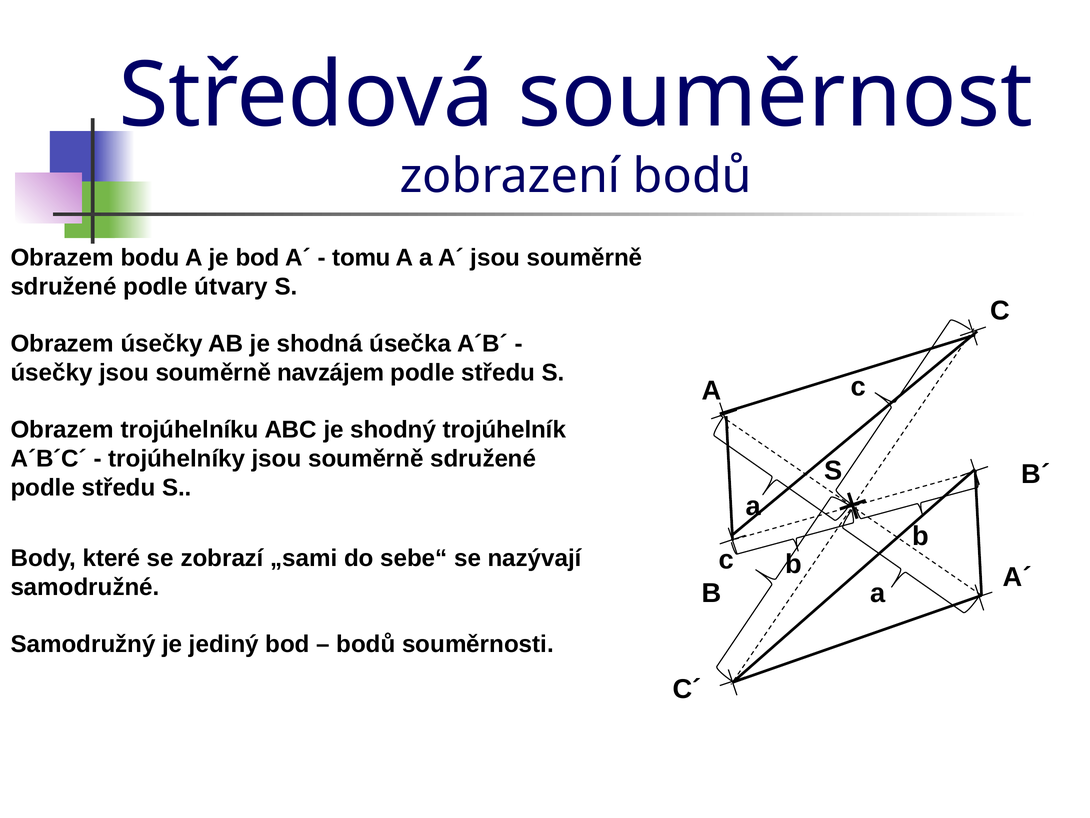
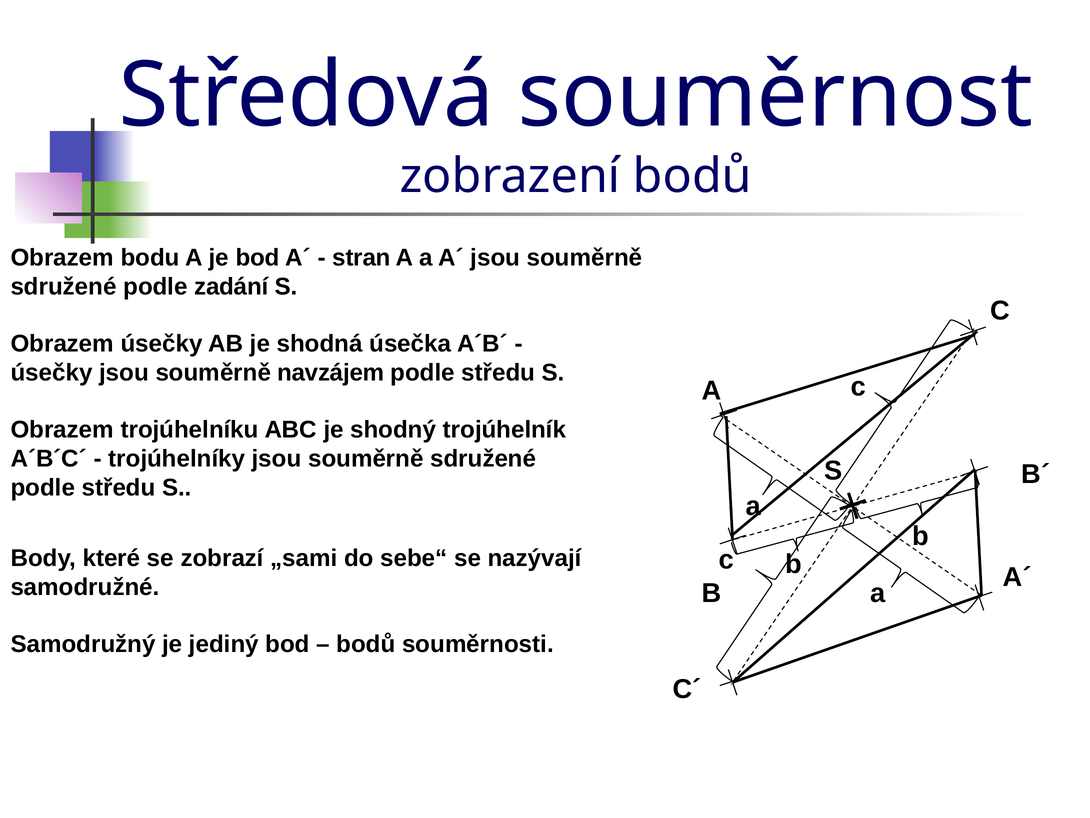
tomu: tomu -> stran (361, 258)
útvary: útvary -> zadání (231, 287)
